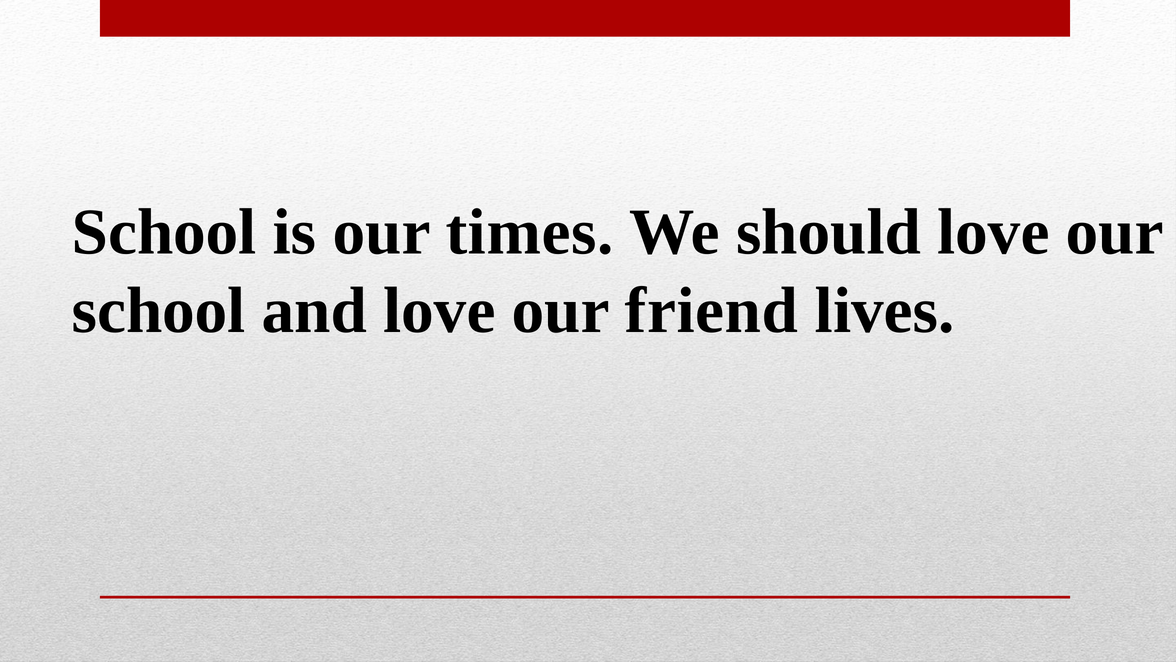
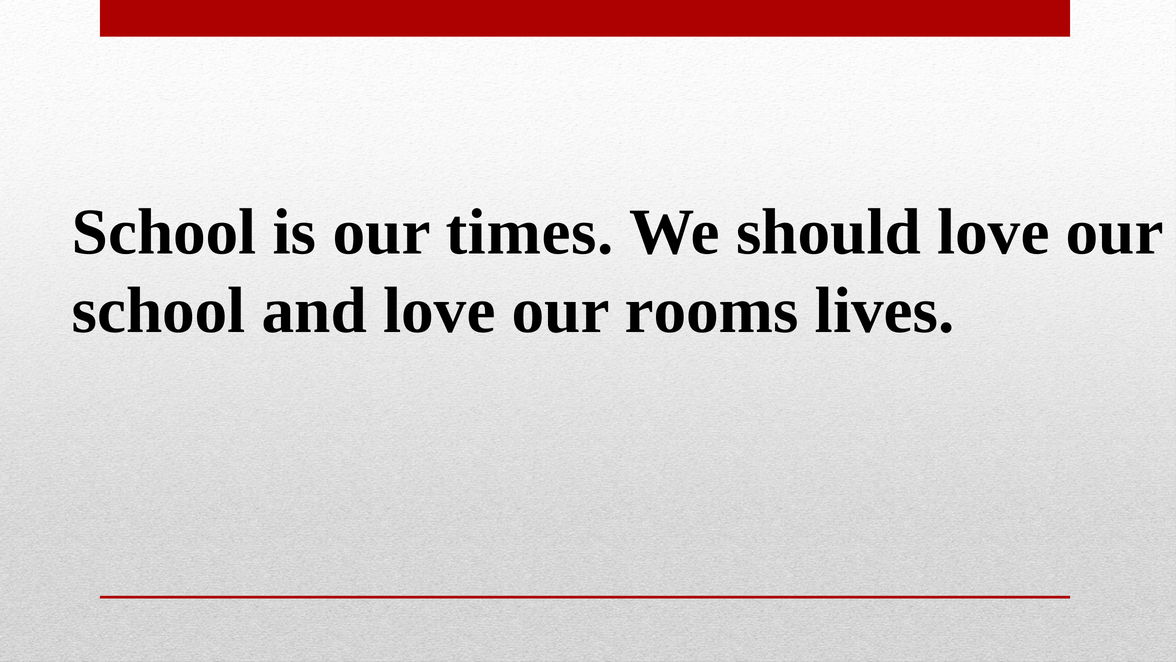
friend: friend -> rooms (712, 310)
